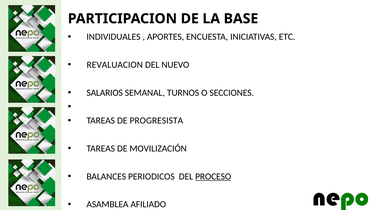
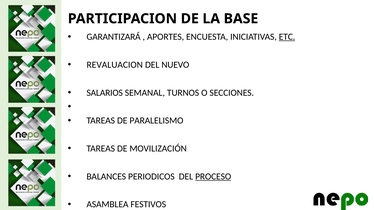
INDIVIDUALES: INDIVIDUALES -> GARANTIZARÁ (114, 37)
ETC underline: none -> present (287, 37)
PROGRESISTA: PROGRESISTA -> PARALELISMO (156, 121)
AFILIADO: AFILIADO -> FESTIVOS (148, 205)
